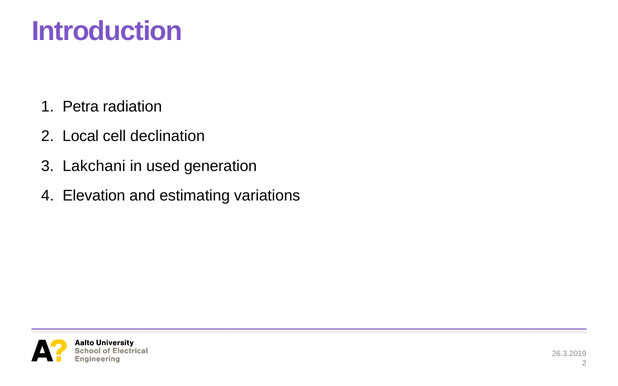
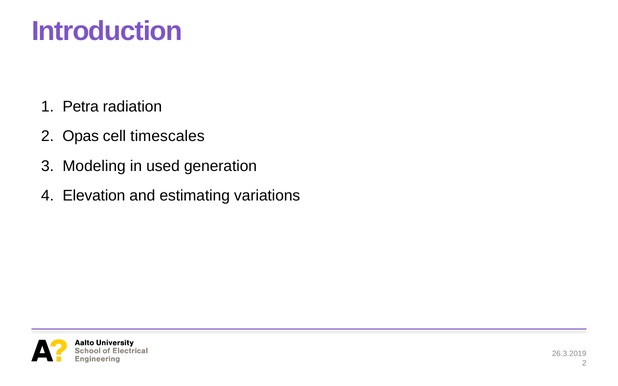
Local: Local -> Opas (81, 136)
declination: declination -> timescales (168, 136)
Lakchani: Lakchani -> Modeling (94, 166)
